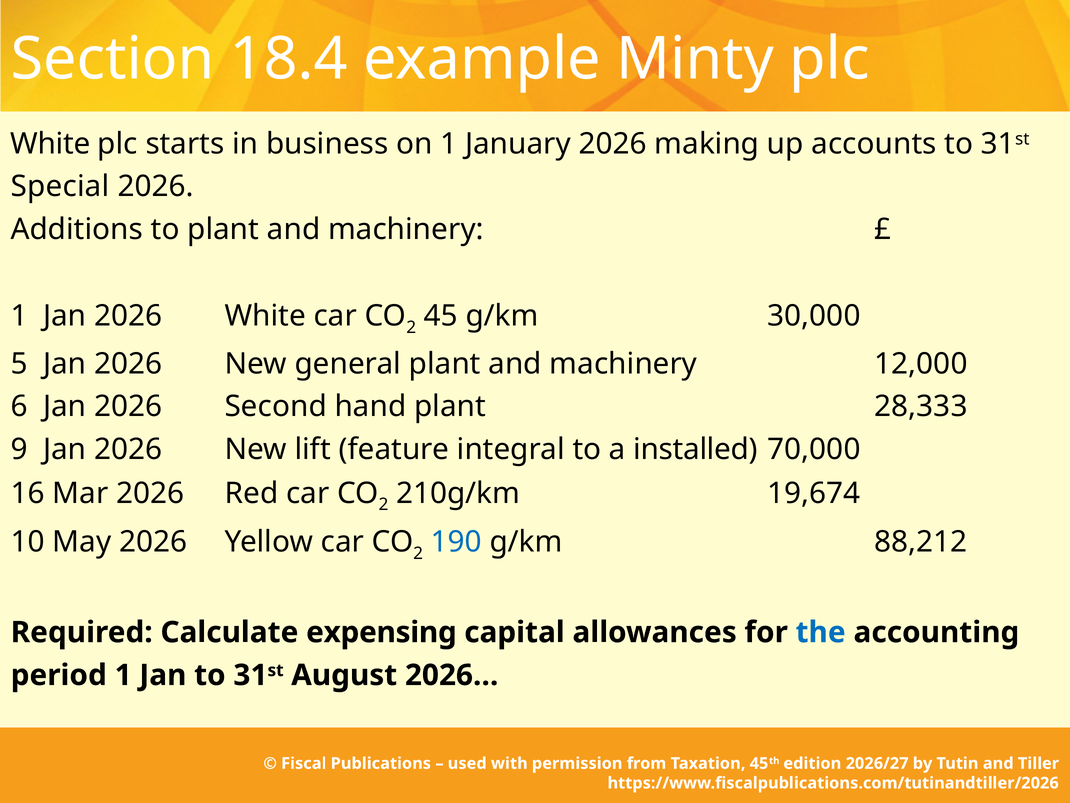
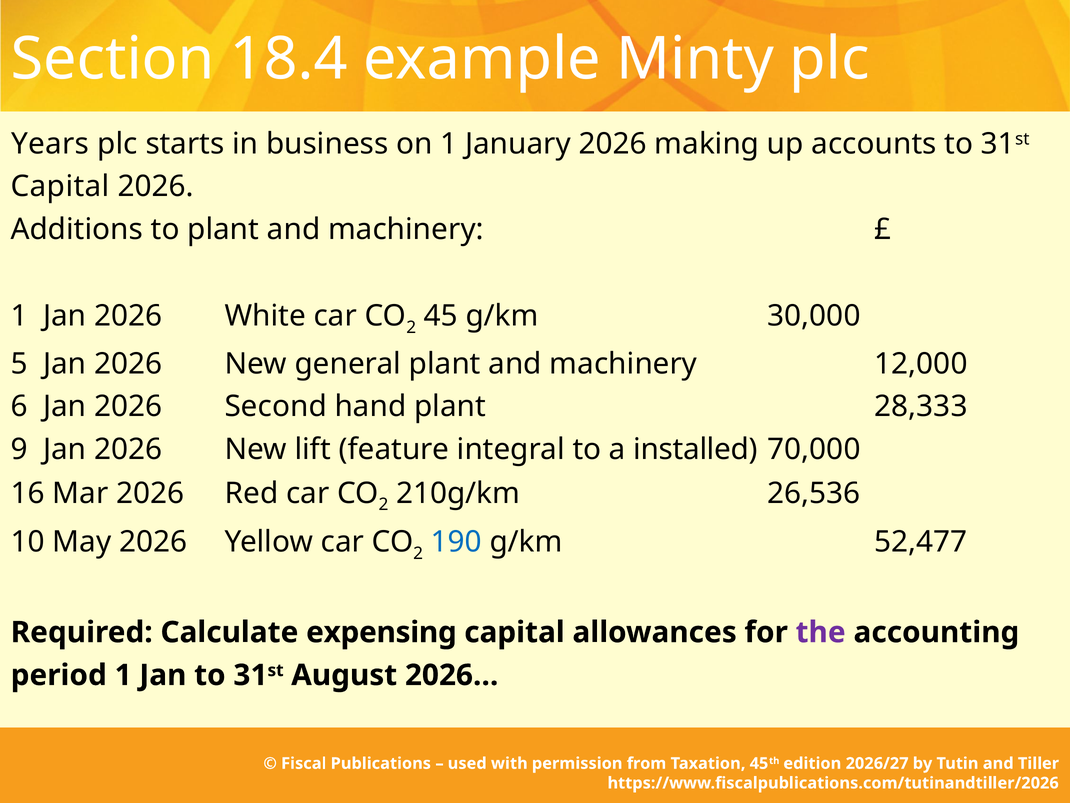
White: White -> Years (50, 144)
Special: Special -> Capital (60, 186)
19,674: 19,674 -> 26,536 (814, 493)
88,212: 88,212 -> 52,477 (921, 542)
the colour: blue -> purple (821, 632)
